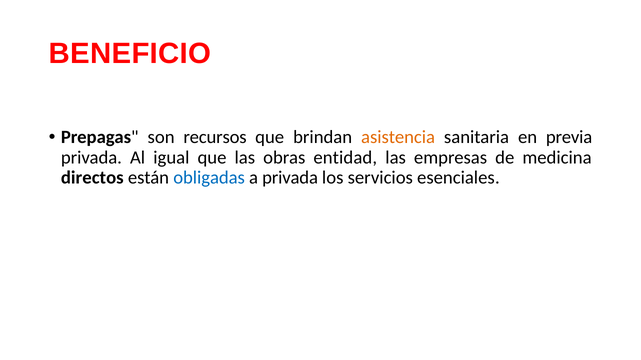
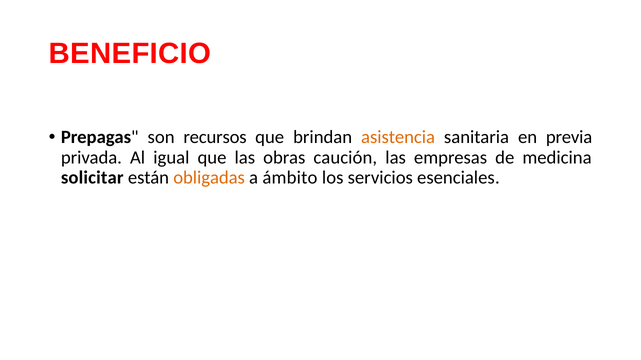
entidad: entidad -> caución (345, 158)
directos: directos -> solicitar (92, 178)
obligadas colour: blue -> orange (209, 178)
a privada: privada -> ámbito (290, 178)
